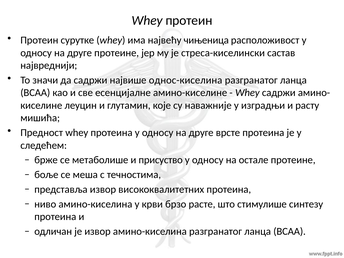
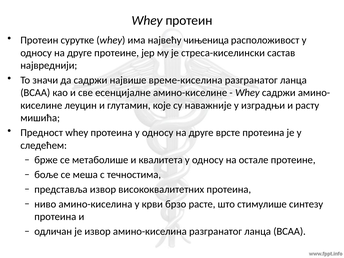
однос-киселина: однос-киселина -> време-киселина (186, 80)
присуство: присуство -> квалитета (161, 160)
